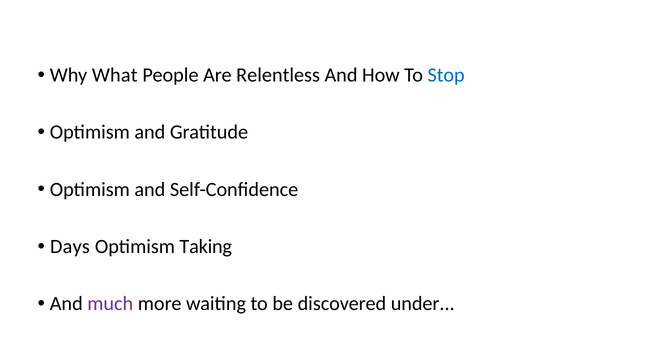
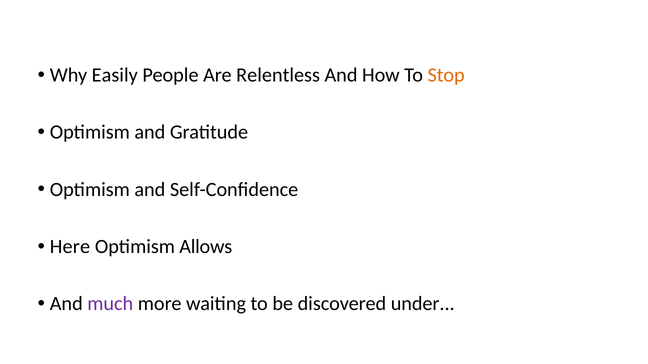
What: What -> Easily (115, 75)
Stop colour: blue -> orange (446, 75)
Days: Days -> Here (70, 247)
Taking: Taking -> Allows (206, 247)
